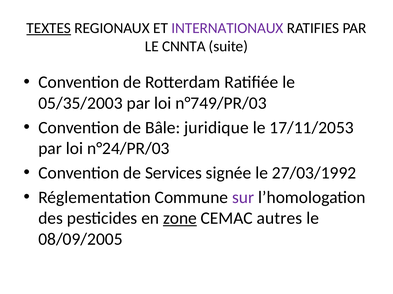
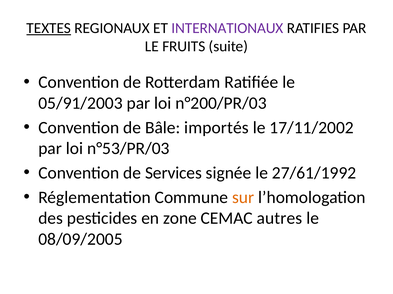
CNNTA: CNNTA -> FRUITS (184, 47)
05/35/2003: 05/35/2003 -> 05/91/2003 (80, 103)
n°749/PR/03: n°749/PR/03 -> n°200/PR/03 (221, 103)
juridique: juridique -> importés (216, 128)
17/11/2053: 17/11/2053 -> 17/11/2002 (312, 128)
n°24/PR/03: n°24/PR/03 -> n°53/PR/03 (128, 149)
27/03/1992: 27/03/1992 -> 27/61/1992 (314, 173)
sur colour: purple -> orange (243, 198)
zone underline: present -> none (180, 219)
